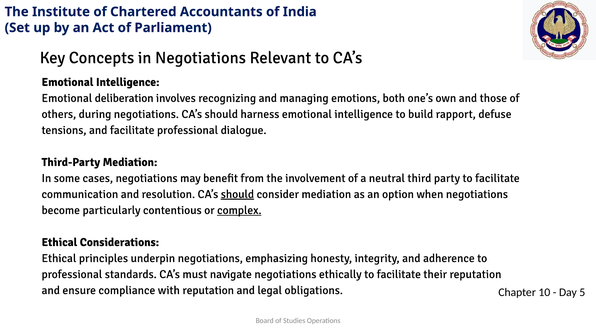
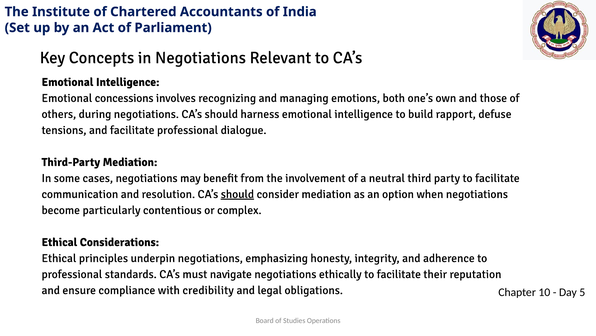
deliberation: deliberation -> concessions (124, 98)
complex underline: present -> none (239, 210)
with reputation: reputation -> credibility (208, 290)
